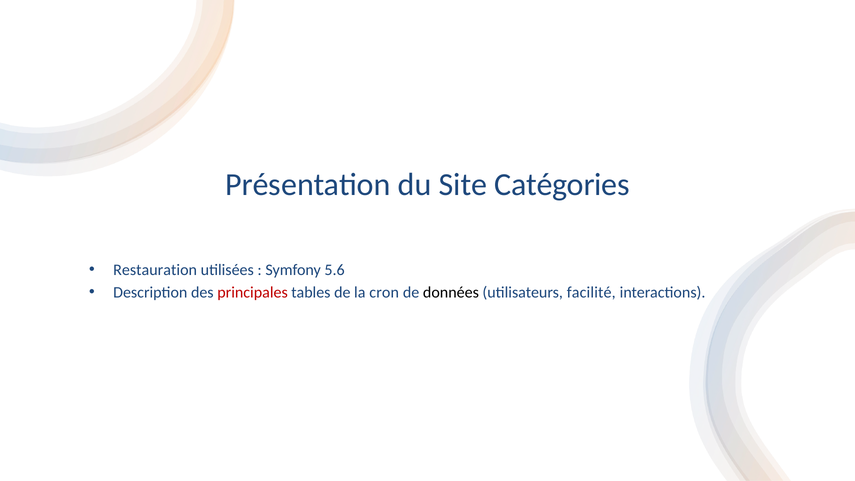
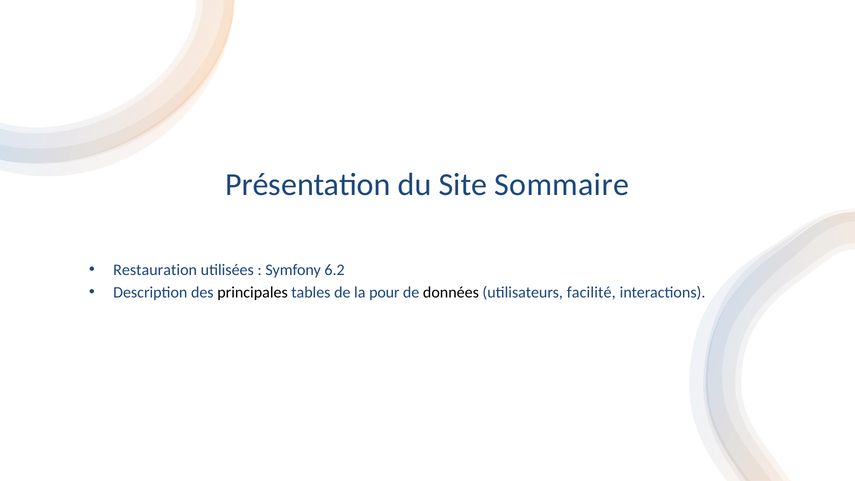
Catégories: Catégories -> Sommaire (562, 185)
5.6: 5.6 -> 6.2 (335, 270)
principales colour: red -> black (253, 292)
cron: cron -> pour (384, 292)
